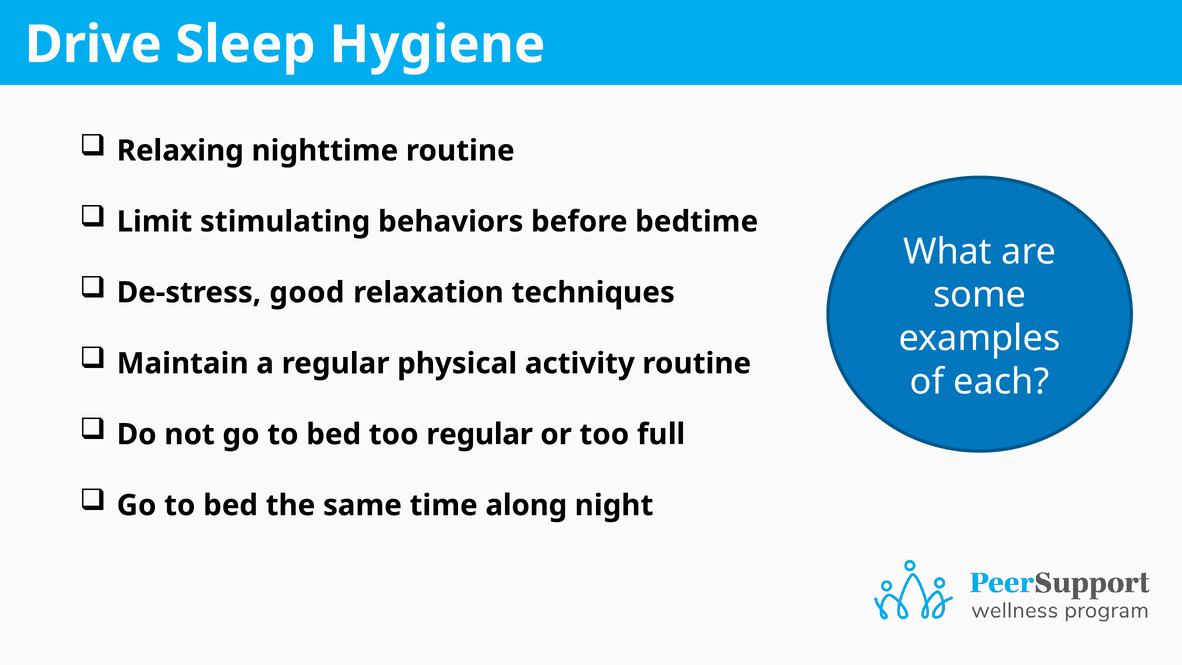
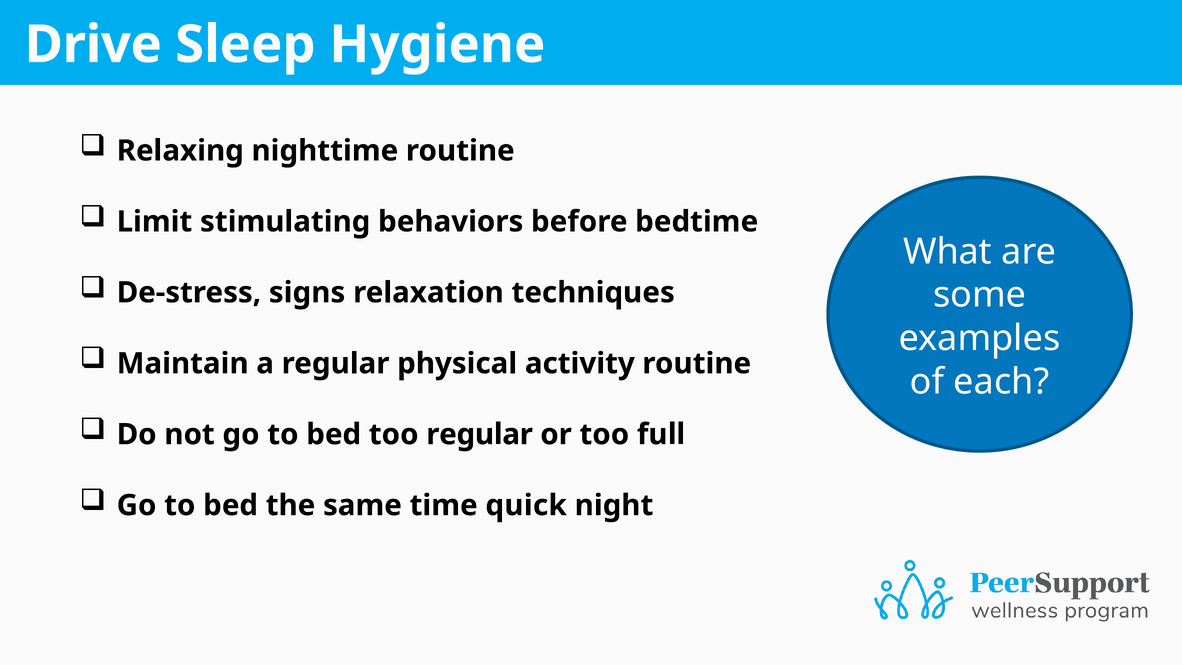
good: good -> signs (307, 293)
along: along -> quick (526, 505)
